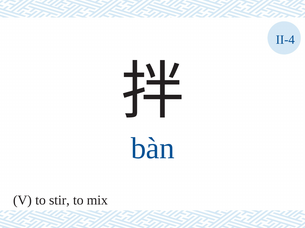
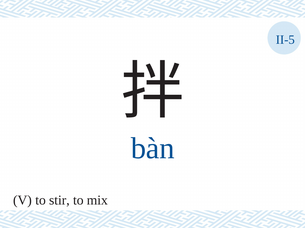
II-4: II-4 -> II-5 (285, 40)
